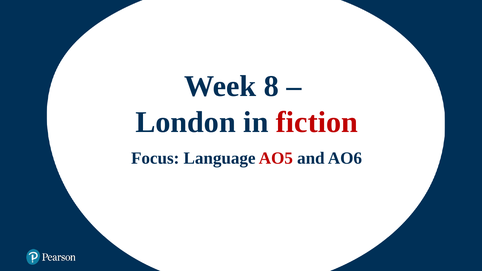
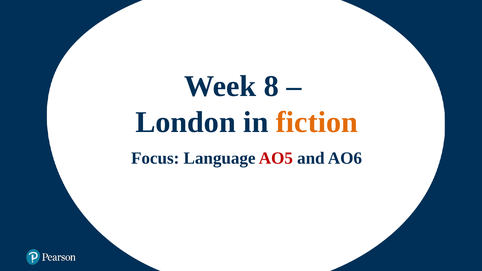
fiction colour: red -> orange (317, 122)
